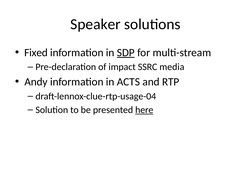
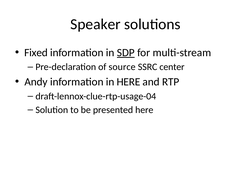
impact: impact -> source (122, 67)
media: media -> center (172, 67)
in ACTS: ACTS -> HERE (128, 82)
here underline: present -> none (144, 110)
